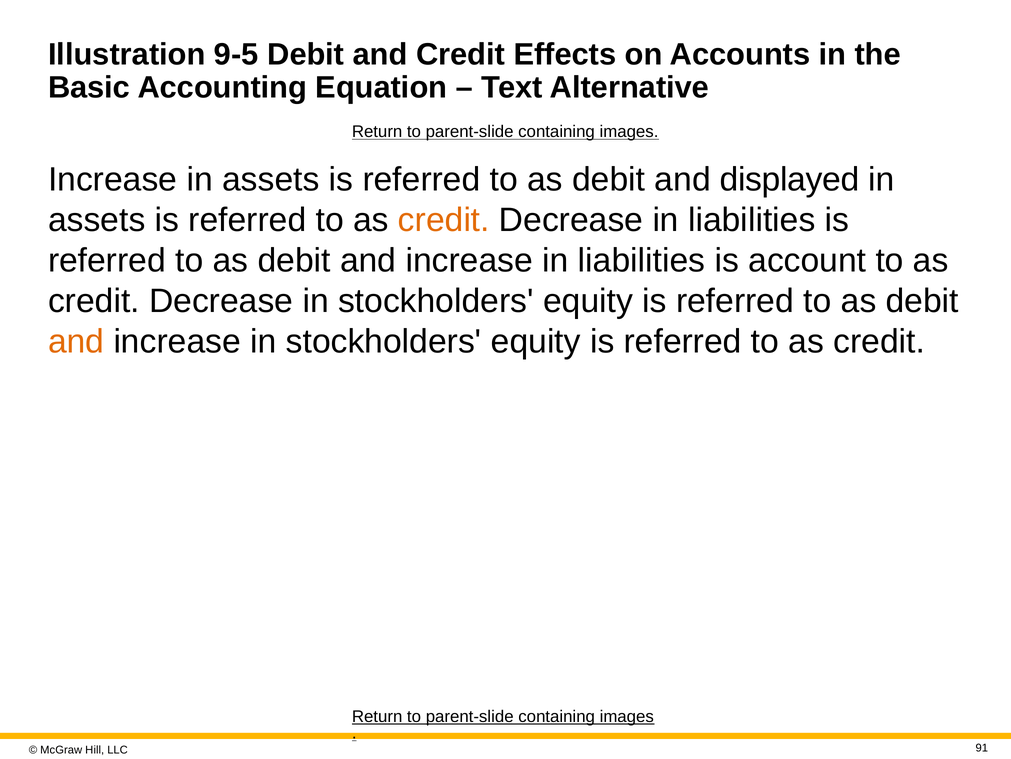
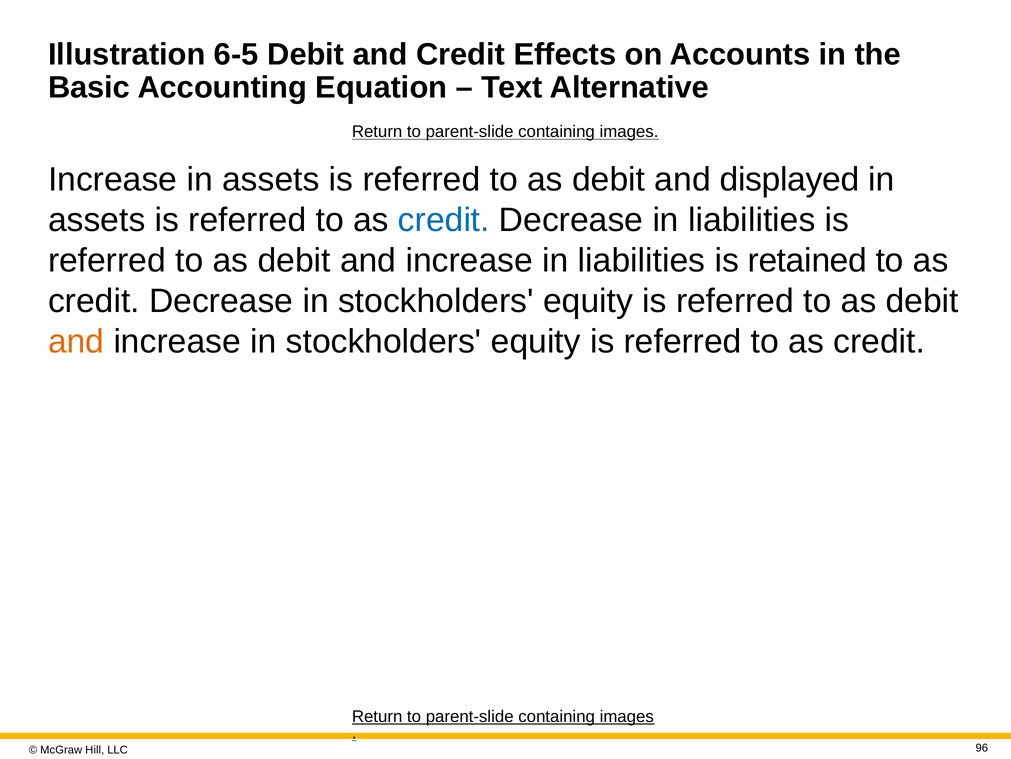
9-5: 9-5 -> 6-5 (236, 54)
credit colour: orange -> blue (444, 220)
account: account -> retained (807, 260)
91: 91 -> 96 (982, 748)
